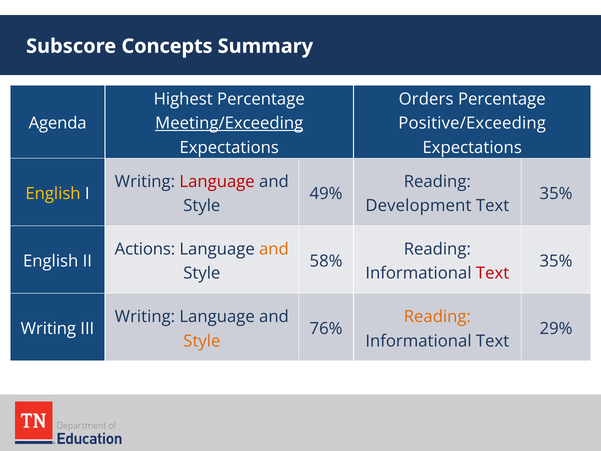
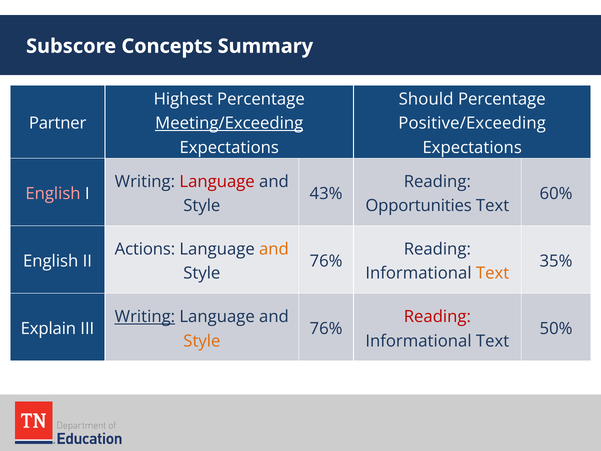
Orders: Orders -> Should (426, 99)
Agenda: Agenda -> Partner (58, 123)
English colour: yellow -> pink (53, 194)
49%: 49% -> 43% (326, 194)
35%: 35% -> 60% (556, 194)
Development: Development -> Opportunities (419, 206)
58%: 58% -> 76% (326, 261)
Text colour: red -> orange (493, 273)
Writing underline: none -> present (145, 316)
Reading colour: orange -> red (437, 316)
Writing: Writing -> Explain (48, 329)
29%: 29% -> 50% (556, 329)
